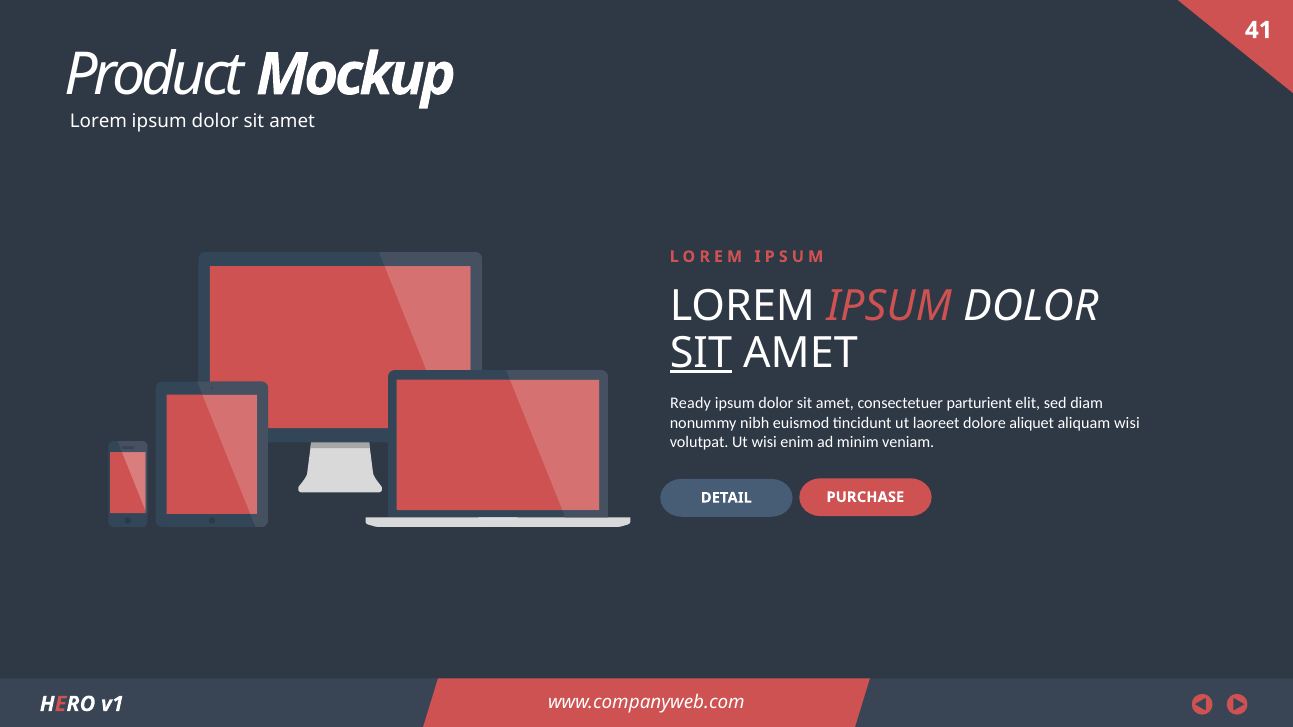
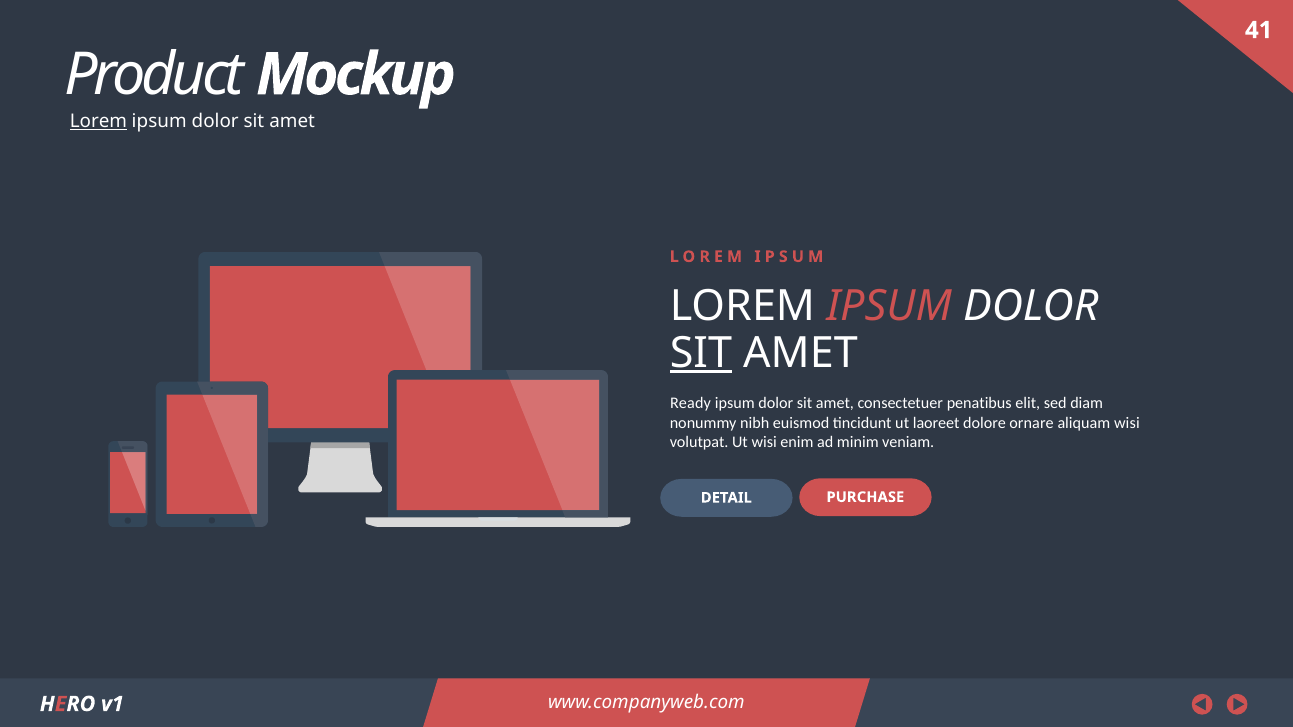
Lorem underline: none -> present (98, 121)
parturient: parturient -> penatibus (979, 404)
aliquet: aliquet -> ornare (1032, 423)
